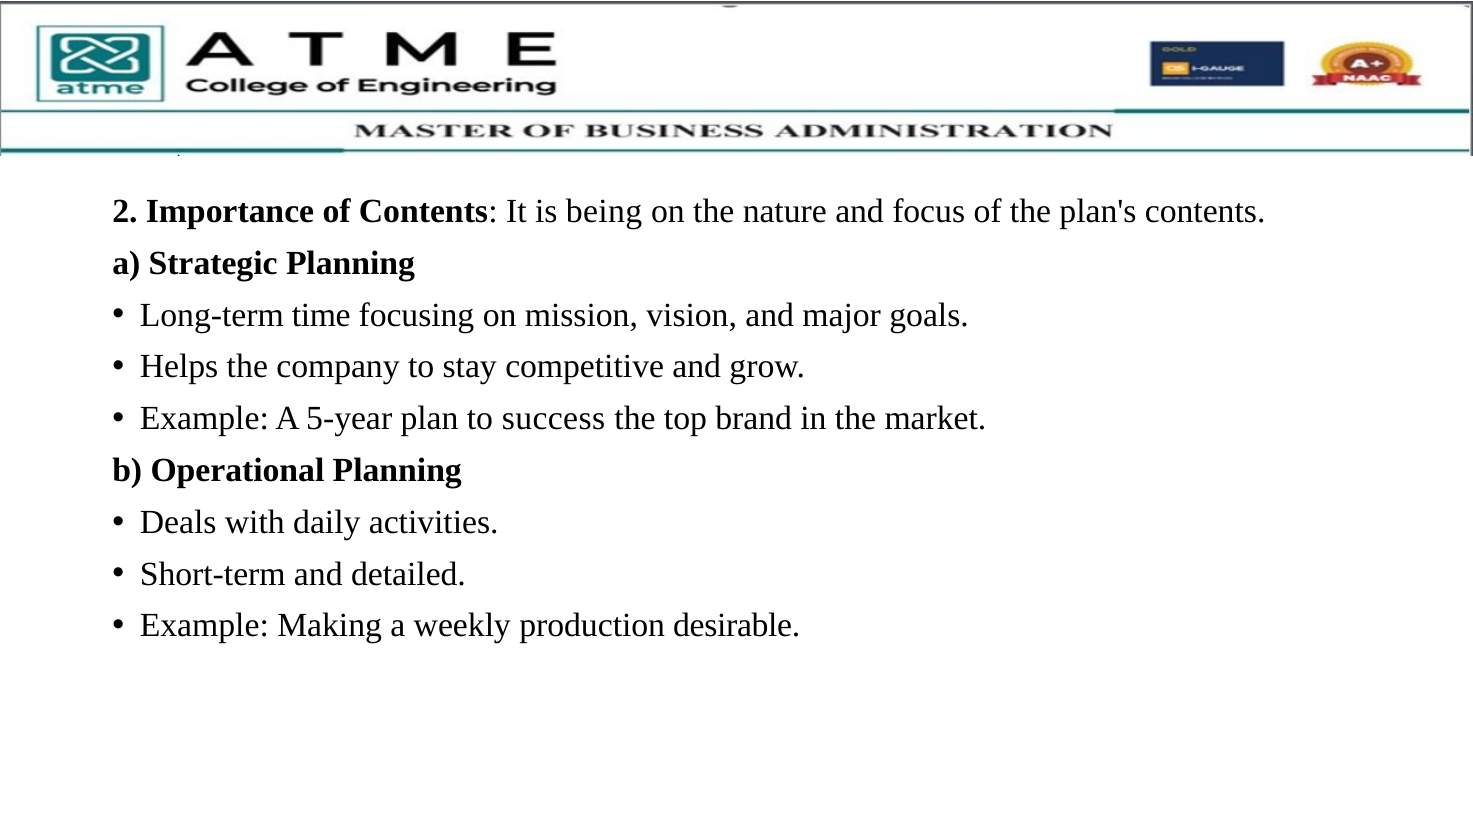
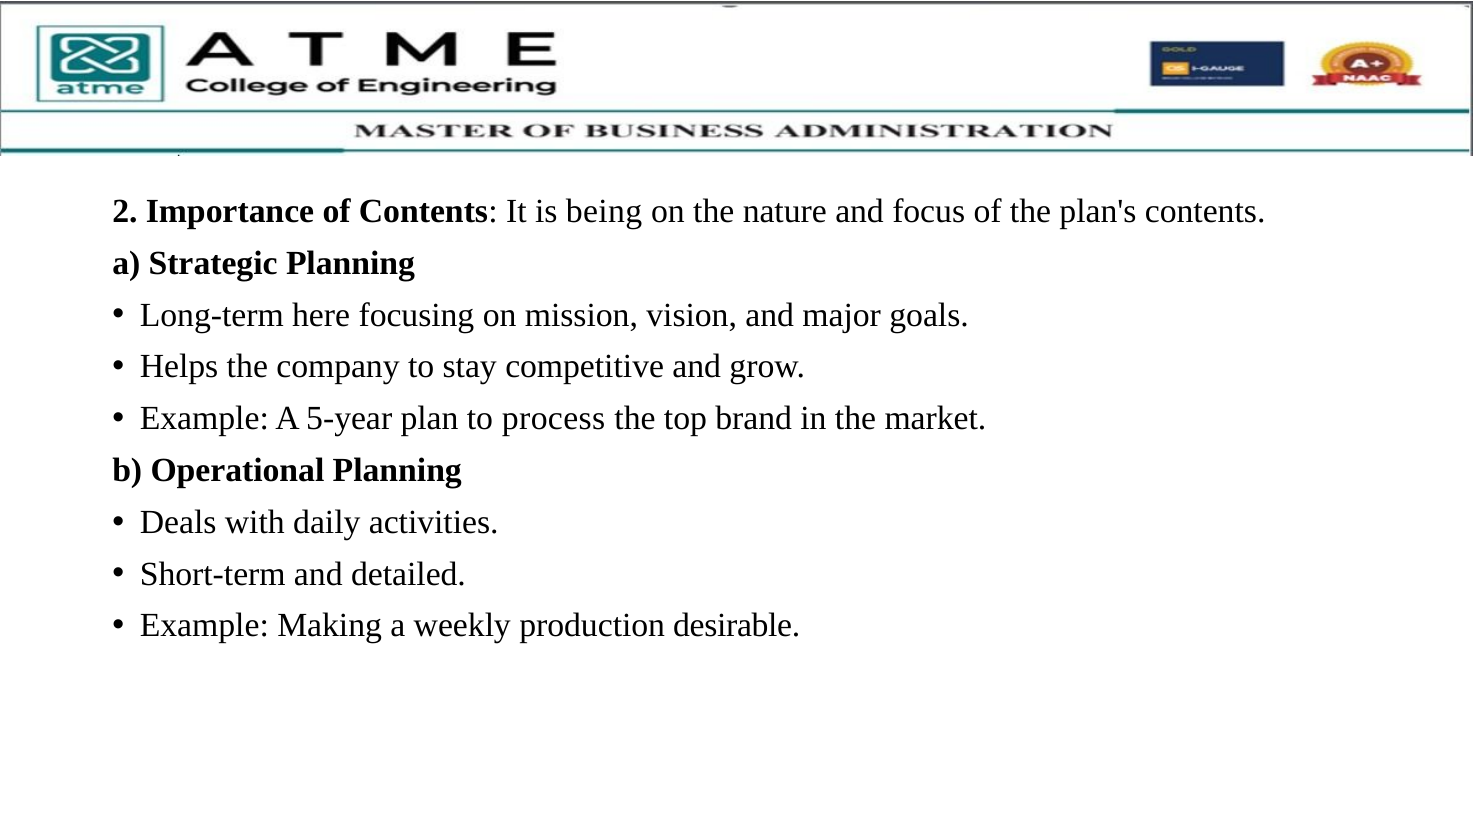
time: time -> here (321, 315)
success: success -> process (554, 418)
